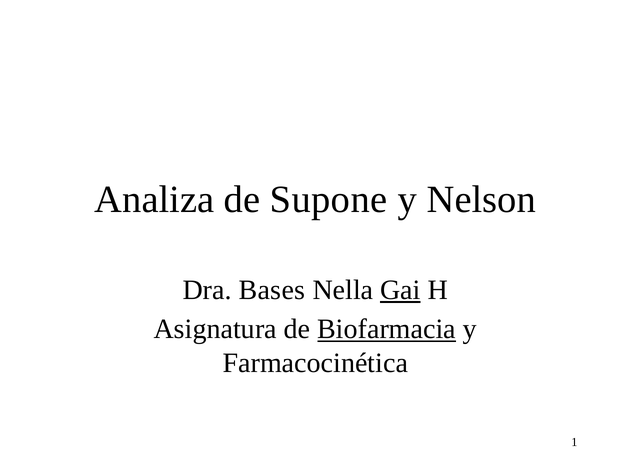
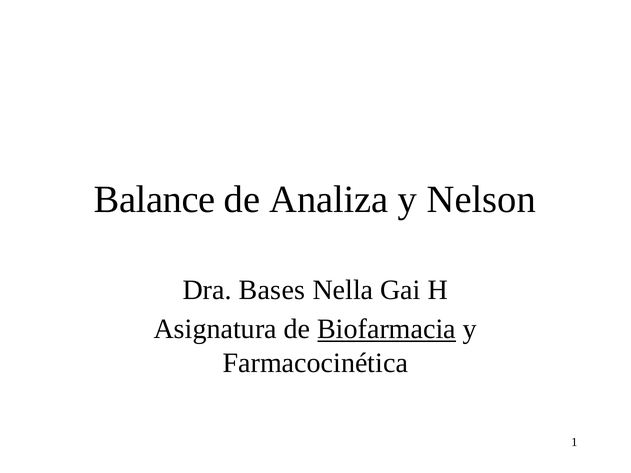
Analiza: Analiza -> Balance (155, 200)
Supone: Supone -> Analiza (329, 200)
Gai underline: present -> none (400, 290)
